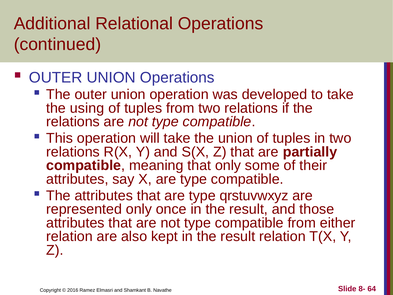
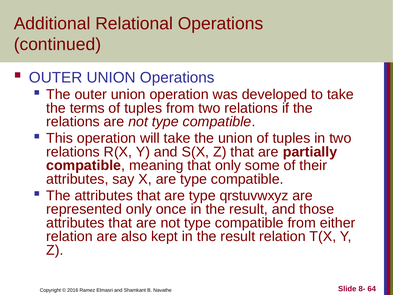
using: using -> terms (87, 108)
